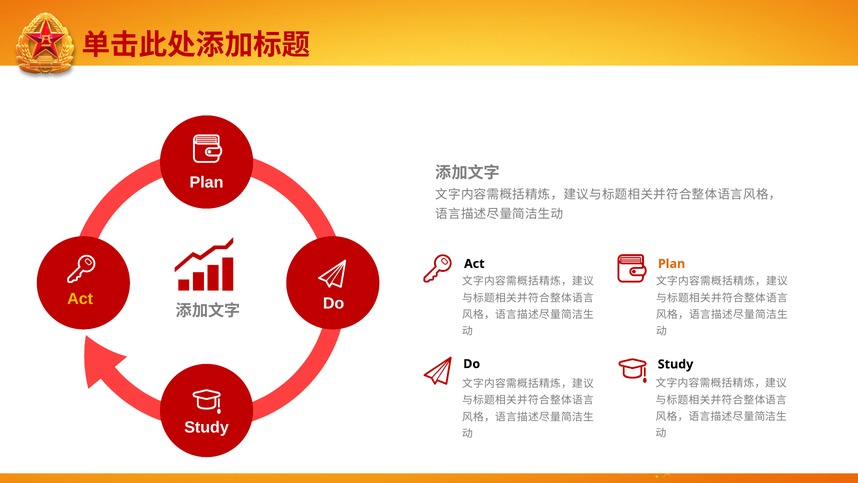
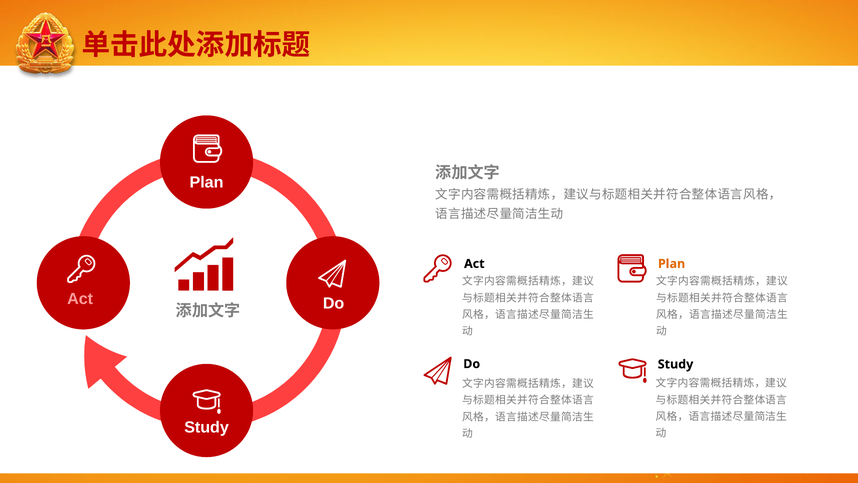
Act colour: yellow -> pink (80, 299)
